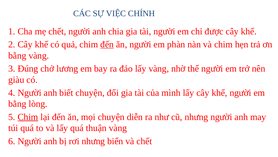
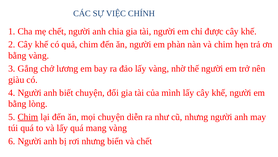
đến underline: present -> none (107, 44)
Đúng: Đúng -> Gắng (28, 68)
thuận: thuận -> mang (96, 128)
